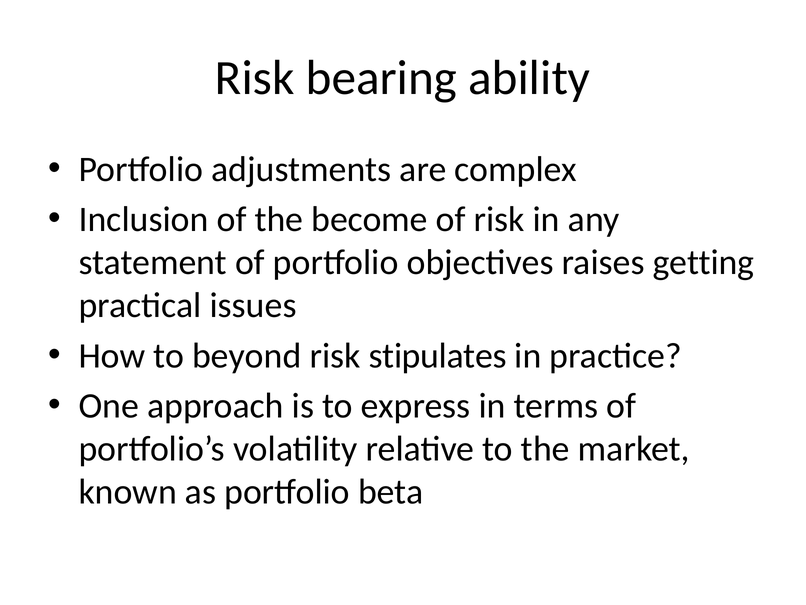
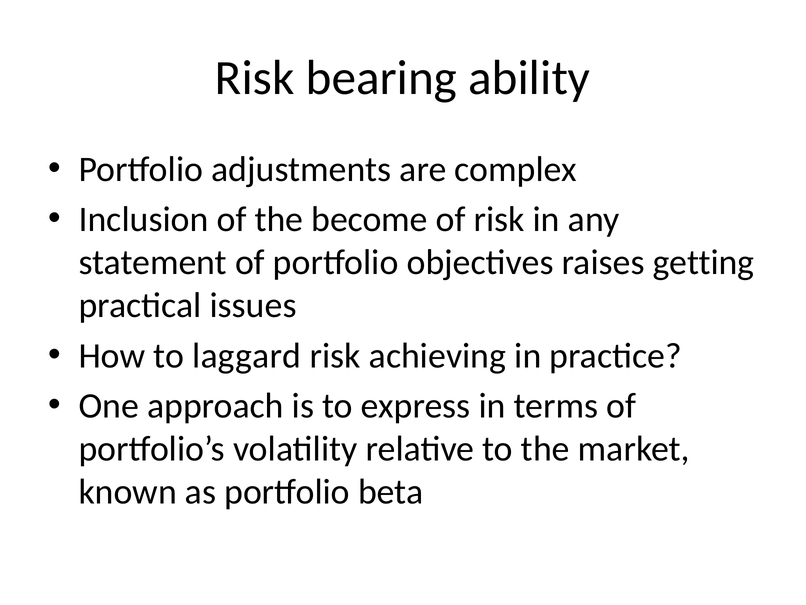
beyond: beyond -> laggard (247, 355)
stipulates: stipulates -> achieving (437, 355)
